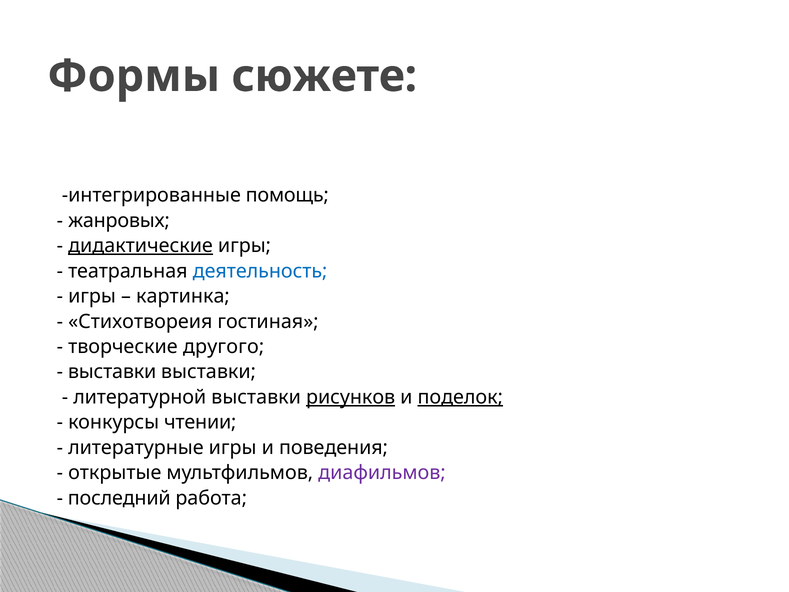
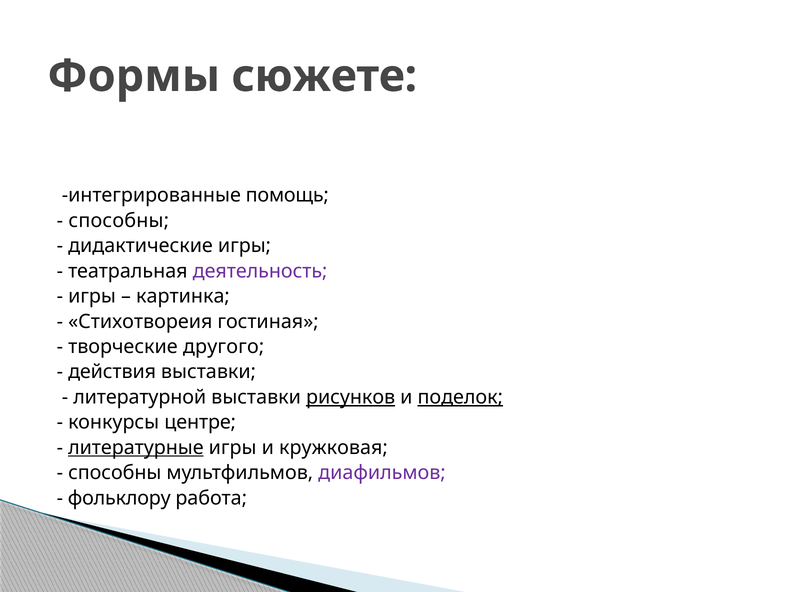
жанровых: жанровых -> способны (119, 220)
дидактические underline: present -> none (140, 246)
деятельность colour: blue -> purple (260, 271)
выставки: выставки -> действия (112, 372)
чтении: чтении -> центре (200, 422)
литературные underline: none -> present (136, 447)
поведения: поведения -> кружковая (333, 447)
открытые: открытые -> способны (115, 473)
последний: последний -> фольклору (119, 498)
